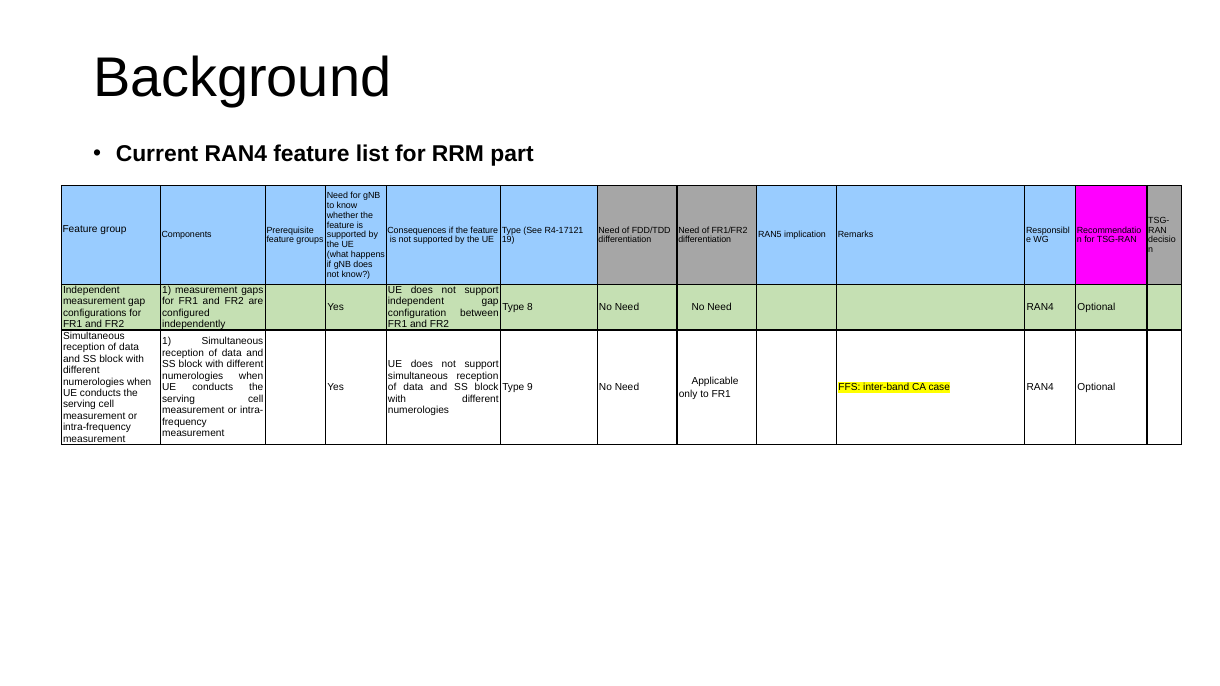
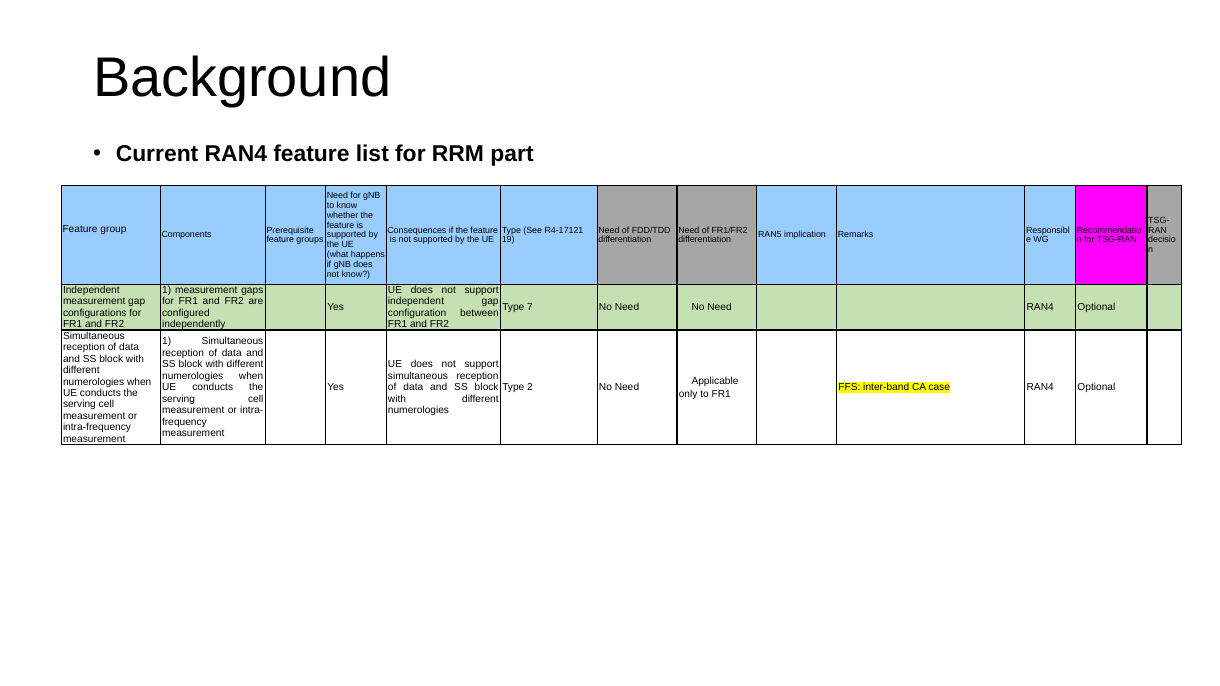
8: 8 -> 7 (530, 307)
9: 9 -> 2 (530, 388)
